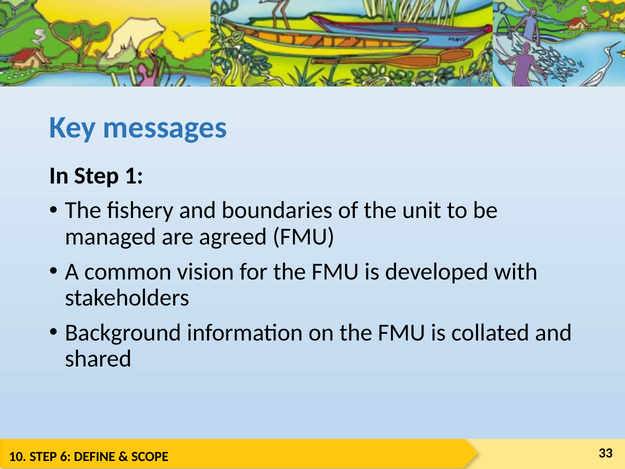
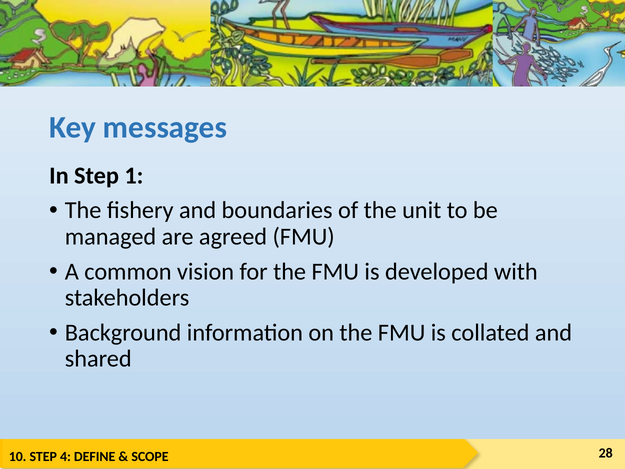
6: 6 -> 4 (65, 456)
33: 33 -> 28 (606, 453)
